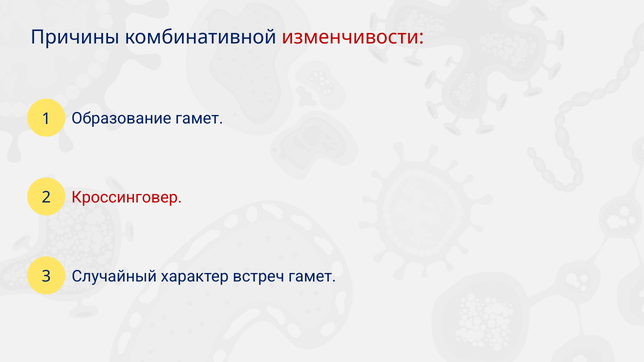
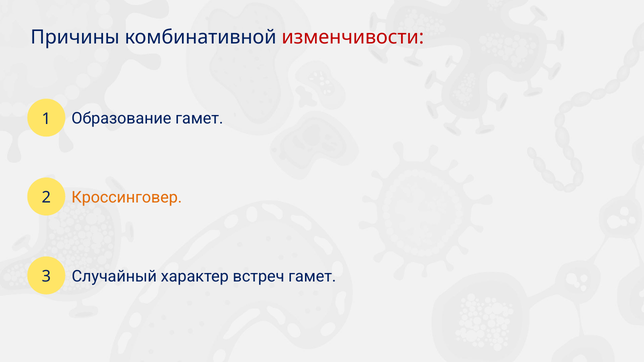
Кроссинговер colour: red -> orange (127, 198)
